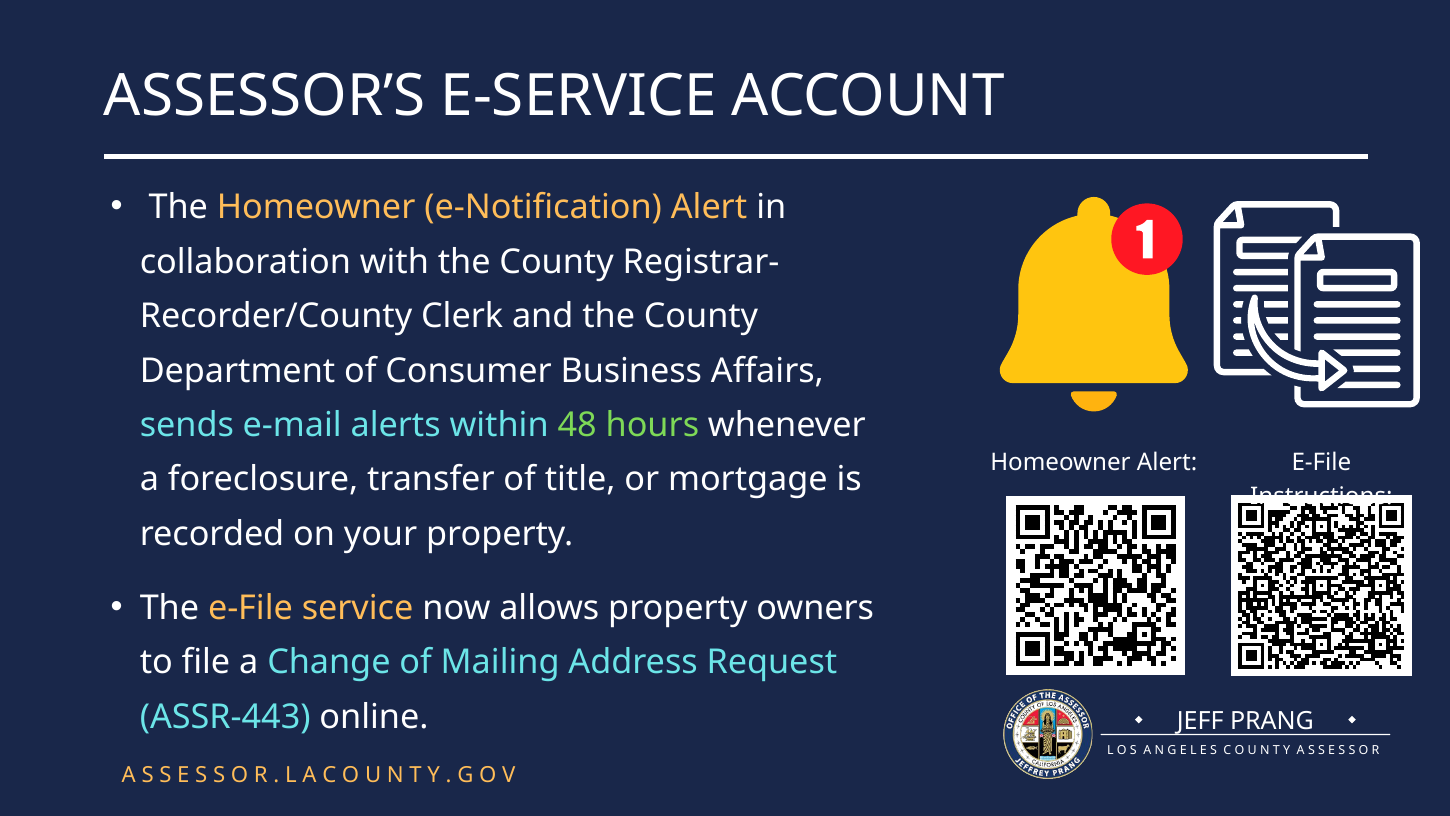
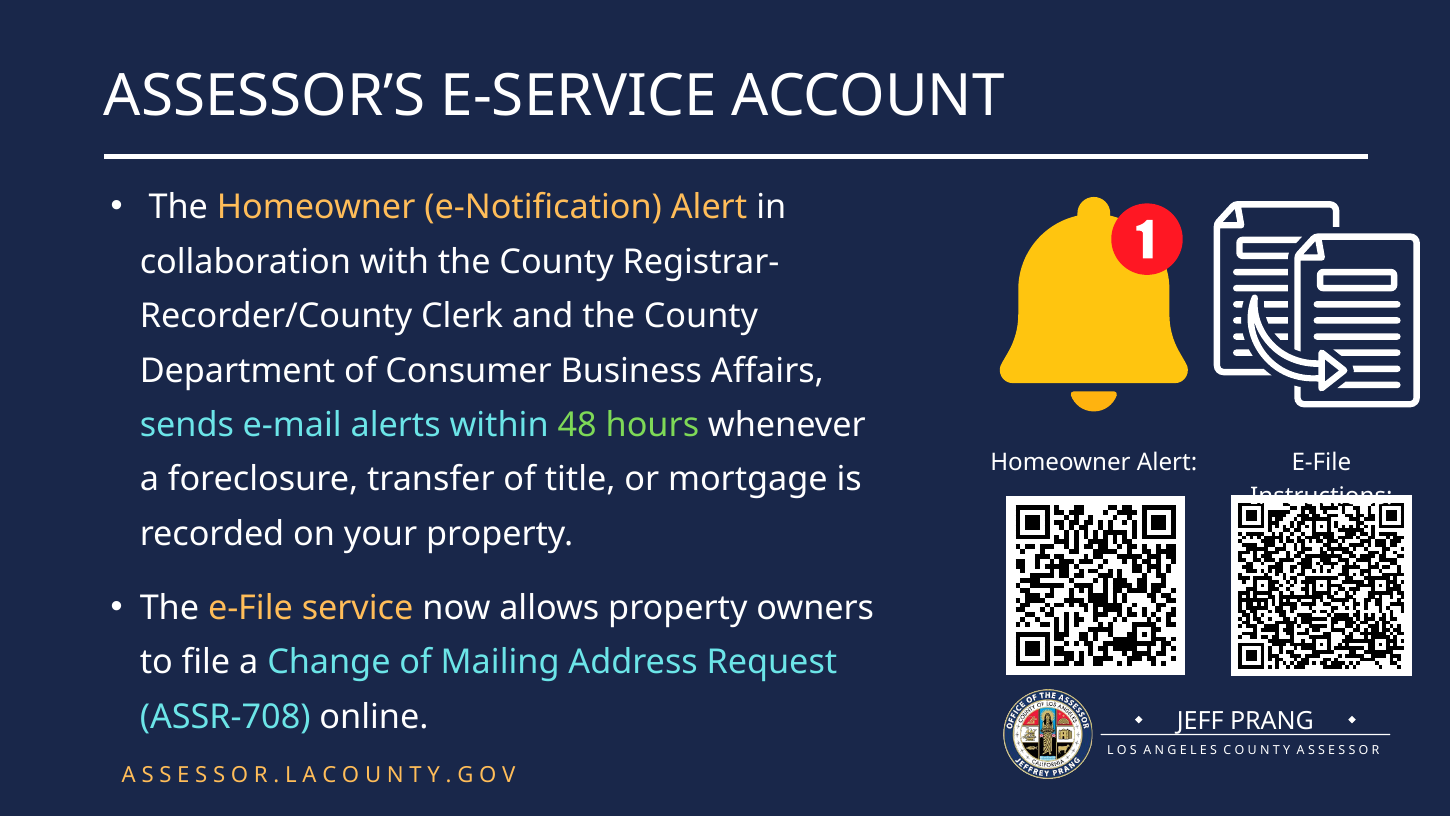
ASSR-443: ASSR-443 -> ASSR-708 (225, 716)
